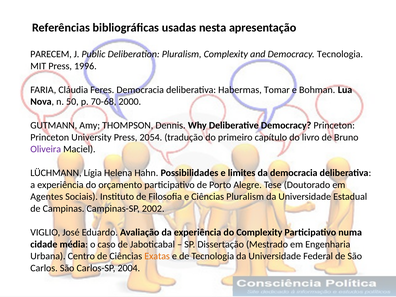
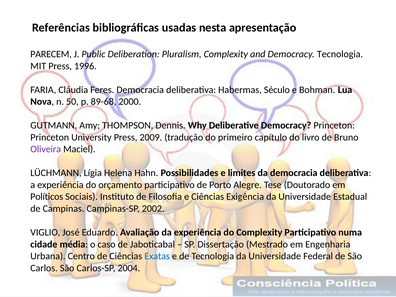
Tomar: Tomar -> Século (277, 90)
70-68: 70-68 -> 89-68 (104, 102)
2054: 2054 -> 2009 (151, 137)
Agentes: Agentes -> Políticos (47, 197)
Ciências Pluralism: Pluralism -> Exigência (245, 197)
Exatas colour: orange -> blue (157, 256)
